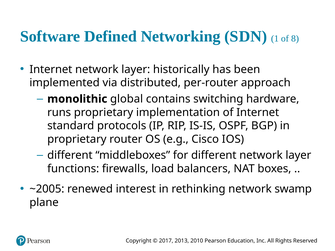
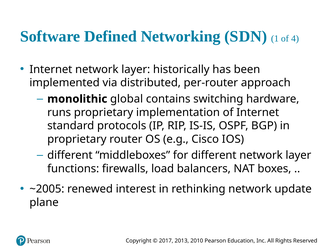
8: 8 -> 4 (295, 38)
swamp: swamp -> update (293, 189)
